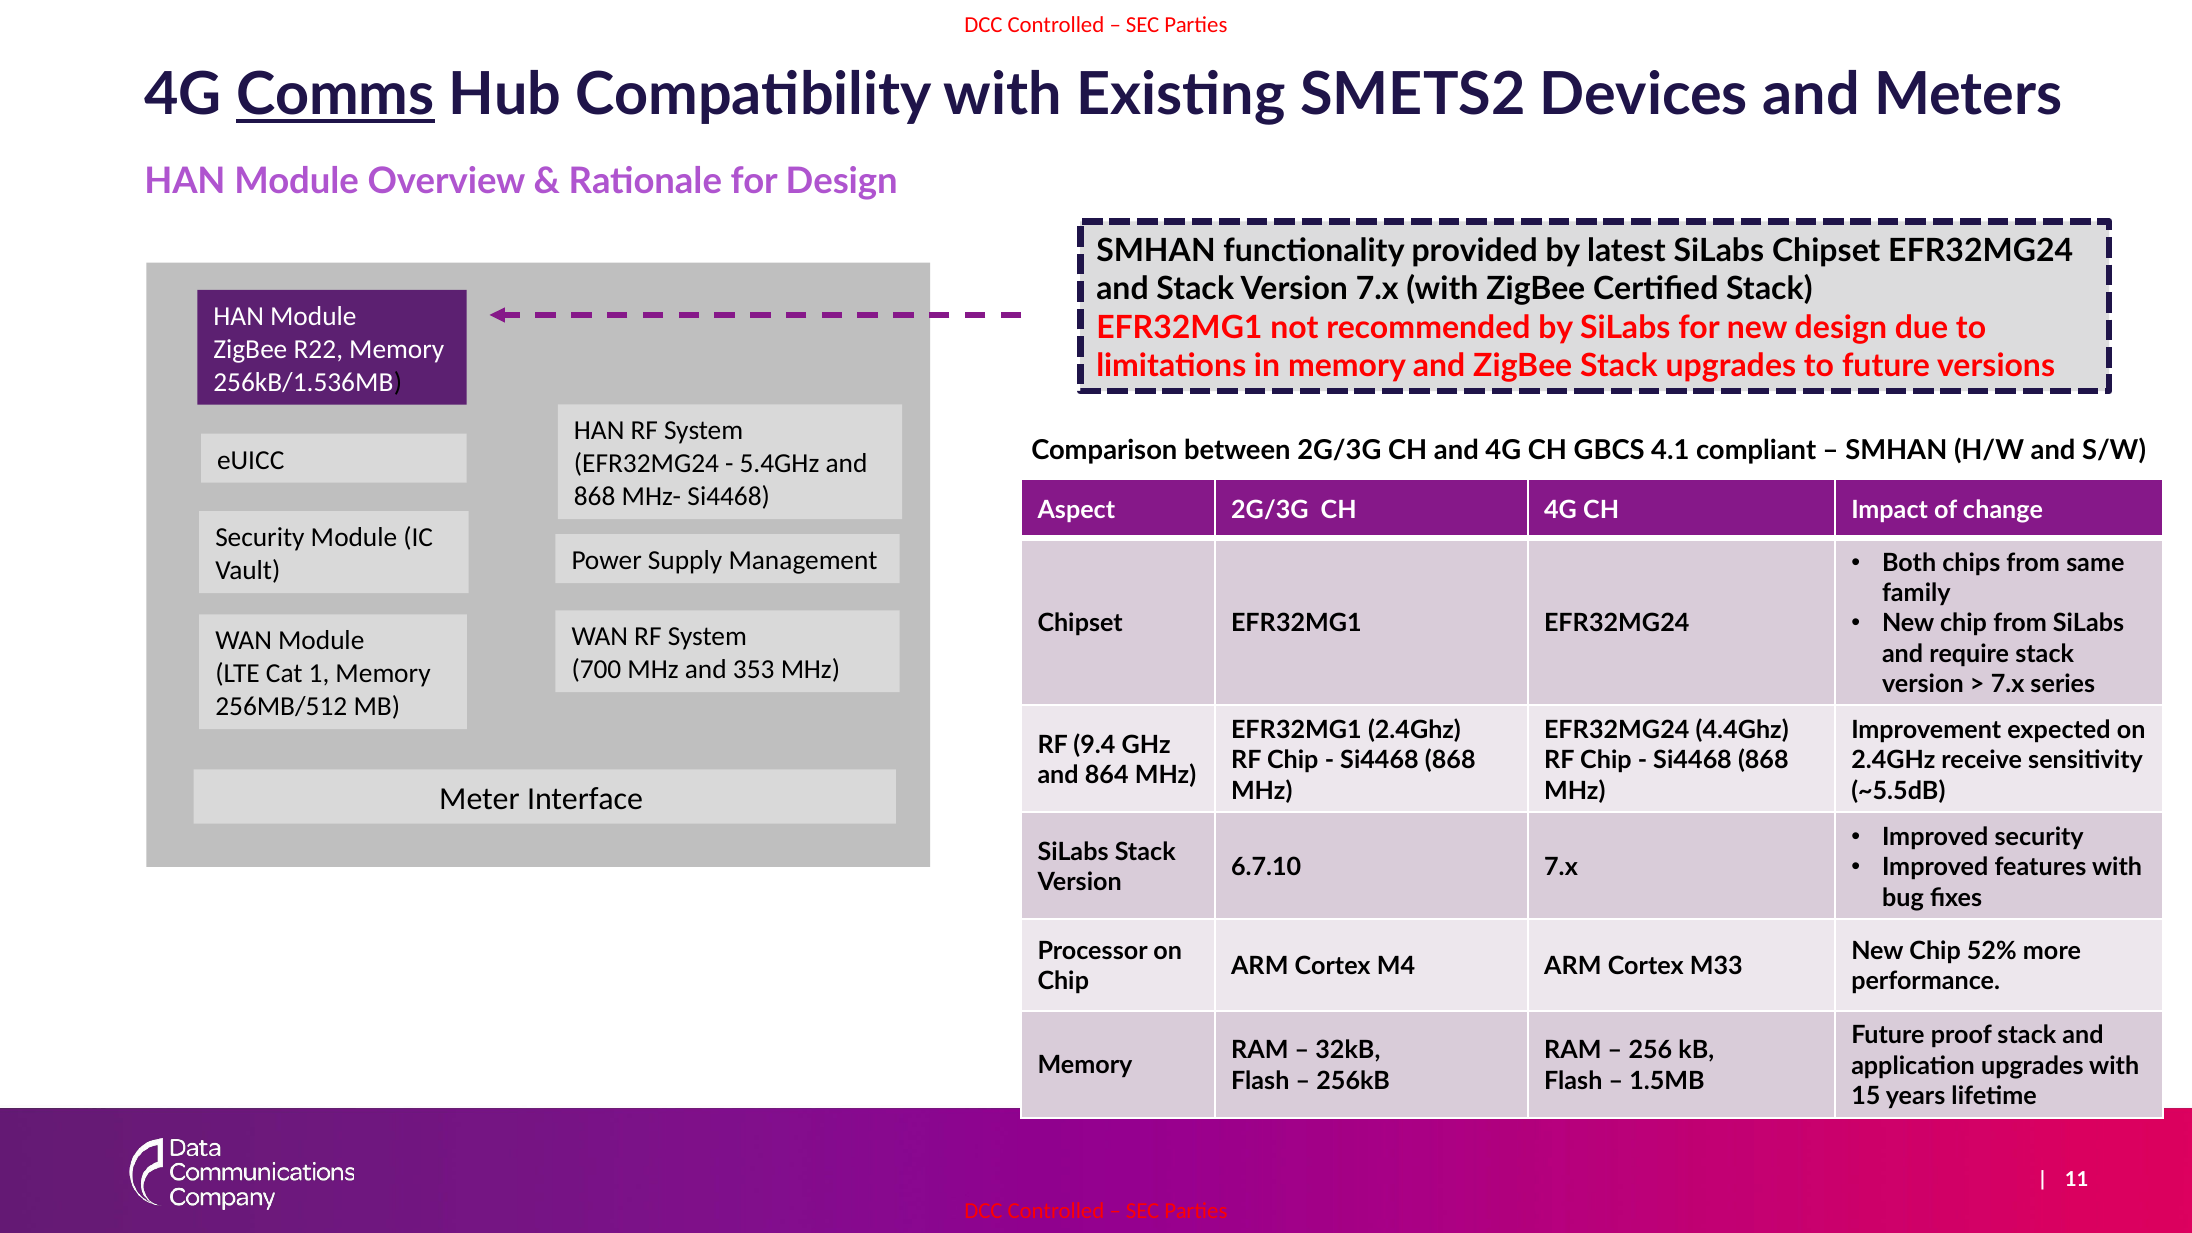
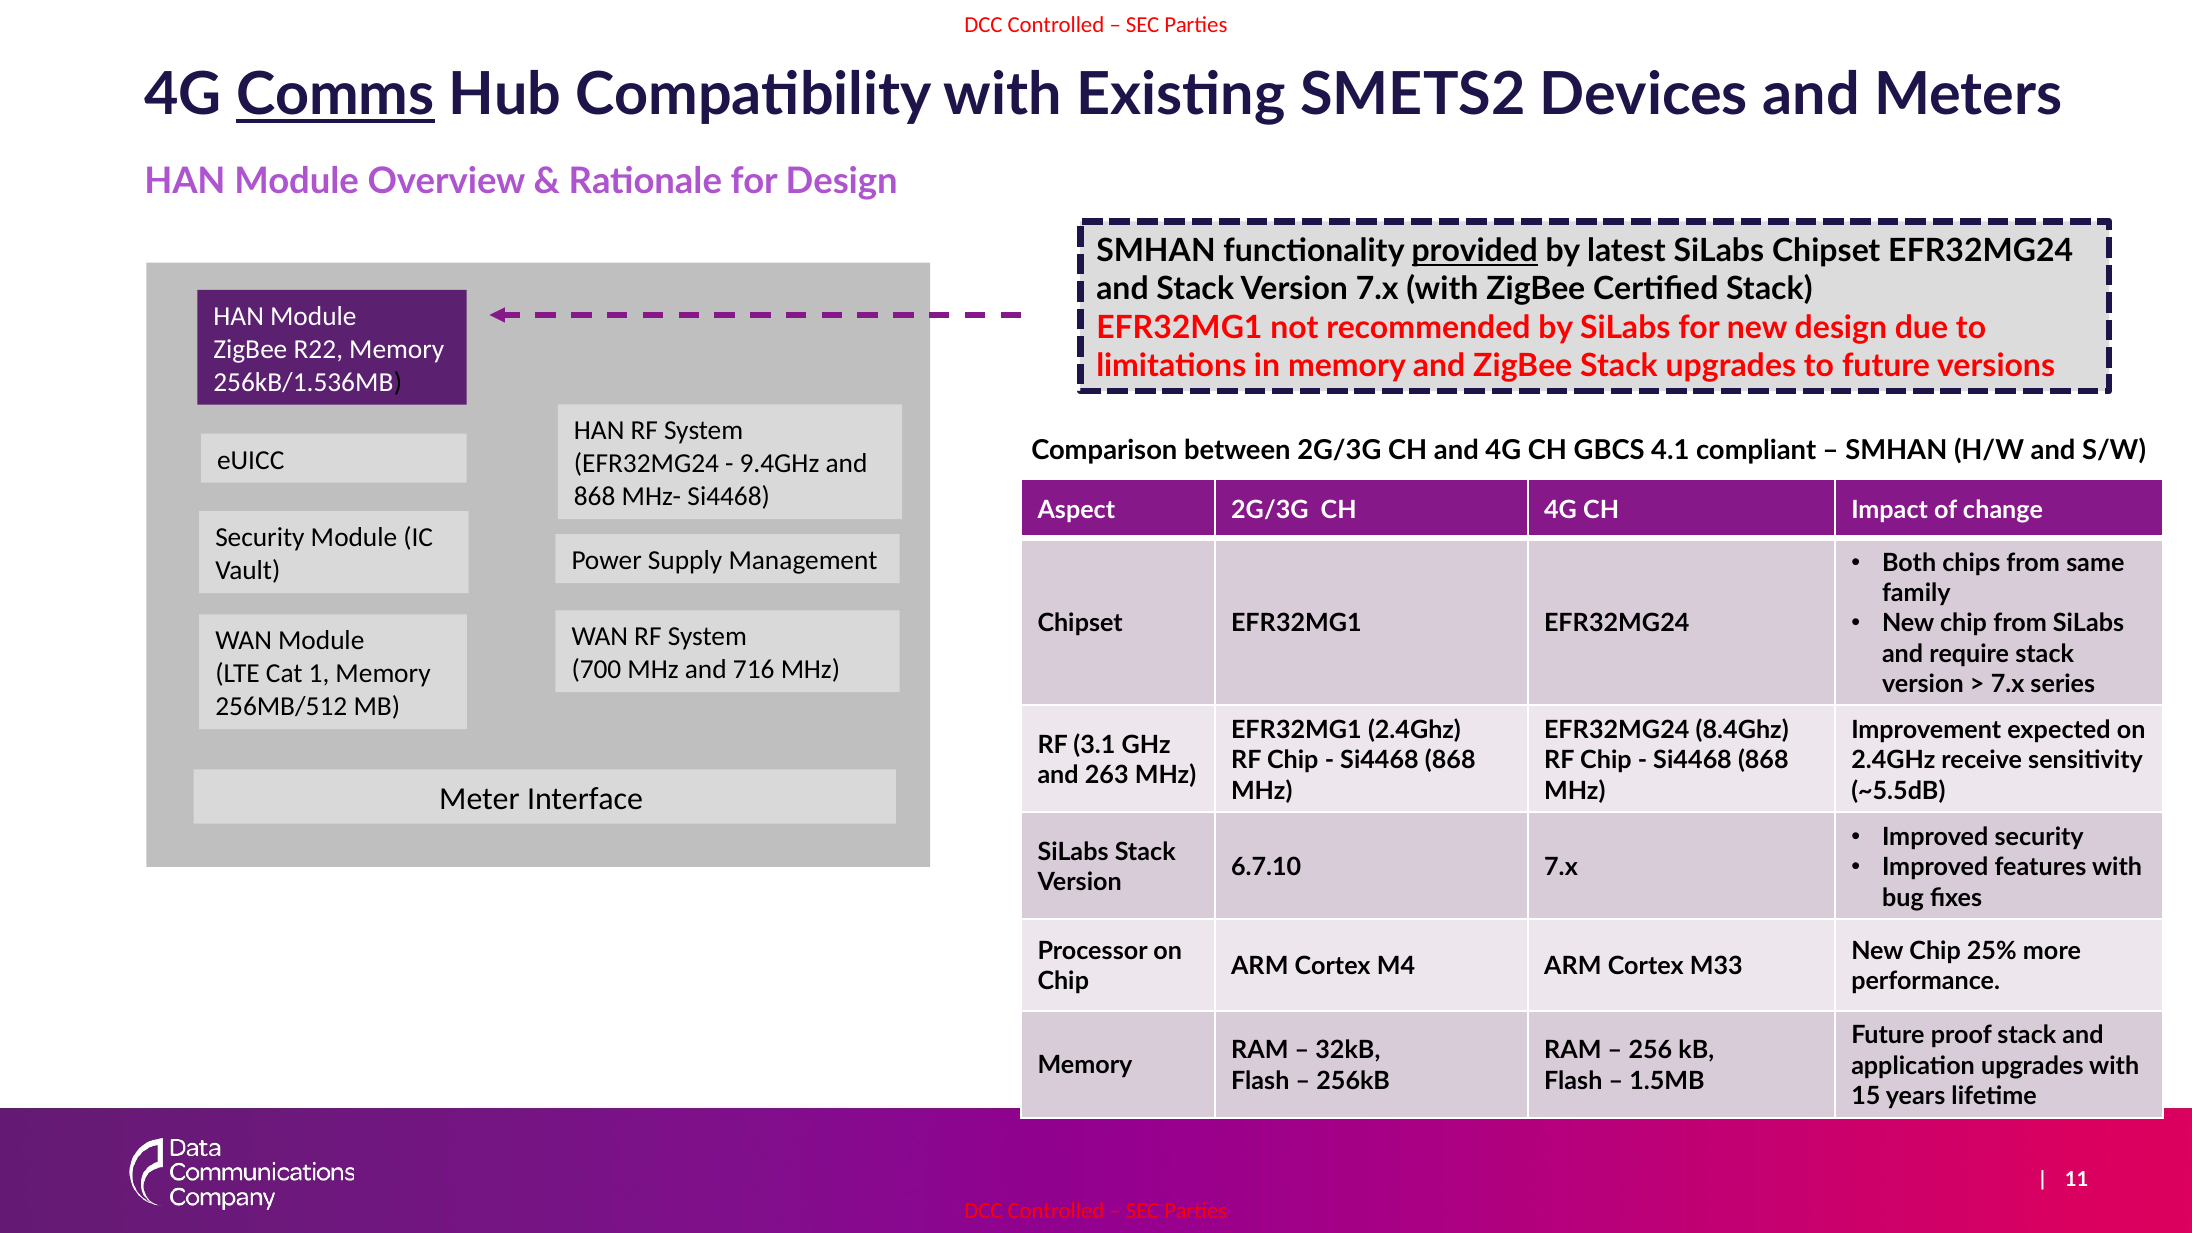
provided underline: none -> present (1475, 251)
5.4GHz: 5.4GHz -> 9.4GHz (780, 464)
353: 353 -> 716 (754, 670)
4.4Ghz: 4.4Ghz -> 8.4Ghz (1742, 730)
9.4: 9.4 -> 3.1 (1094, 745)
864: 864 -> 263 (1107, 775)
52%: 52% -> 25% (1992, 951)
